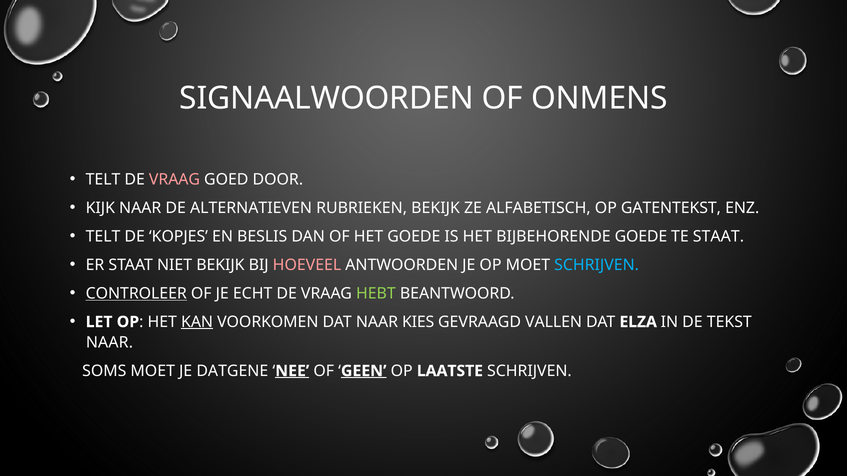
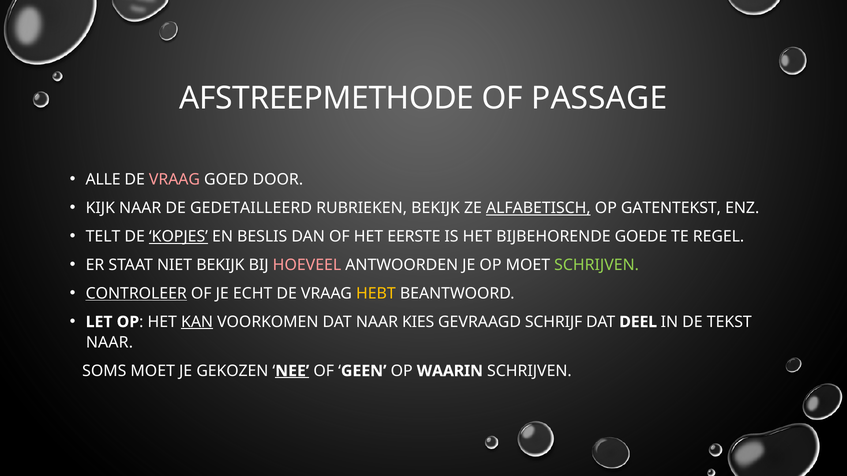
SIGNAALWOORDEN: SIGNAALWOORDEN -> AFSTREEPMETHODE (327, 98)
ONMENS: ONMENS -> PASSAGE (599, 98)
TELT: TELT -> ALLE (103, 180)
ALTERNATIEVEN: ALTERNATIEVEN -> GEDETAILLEERD (251, 208)
ALFABETISCH underline: none -> present (538, 208)
KOPJES underline: none -> present (178, 237)
HET GOEDE: GOEDE -> EERSTE (414, 237)
TE STAAT: STAAT -> REGEL (719, 237)
SCHRIJVEN colour: light blue -> light green (597, 265)
HEBT colour: light green -> yellow (376, 294)
VALLEN: VALLEN -> SCHRIJF (554, 322)
ELZA: ELZA -> DEEL (638, 322)
DATGENE: DATGENE -> GEKOZEN (232, 371)
GEEN underline: present -> none (364, 371)
LAATSTE: LAATSTE -> WAARIN (450, 371)
